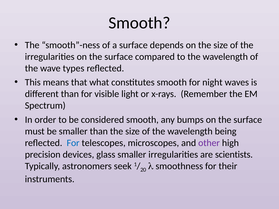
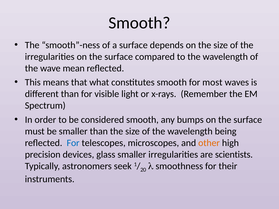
types: types -> mean (74, 68)
night: night -> most (212, 82)
other colour: purple -> orange (209, 143)
